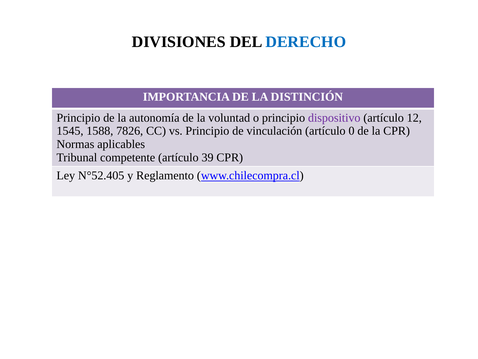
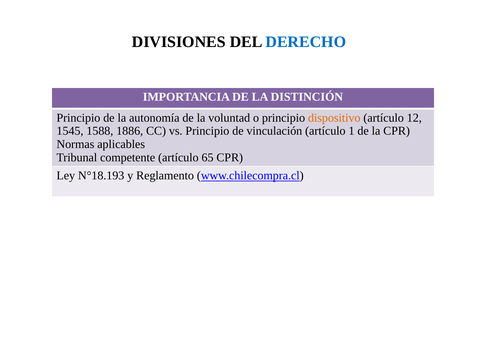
dispositivo colour: purple -> orange (334, 118)
7826: 7826 -> 1886 (130, 131)
0: 0 -> 1 (352, 131)
39: 39 -> 65 (208, 157)
N°52.405: N°52.405 -> N°18.193 (101, 175)
